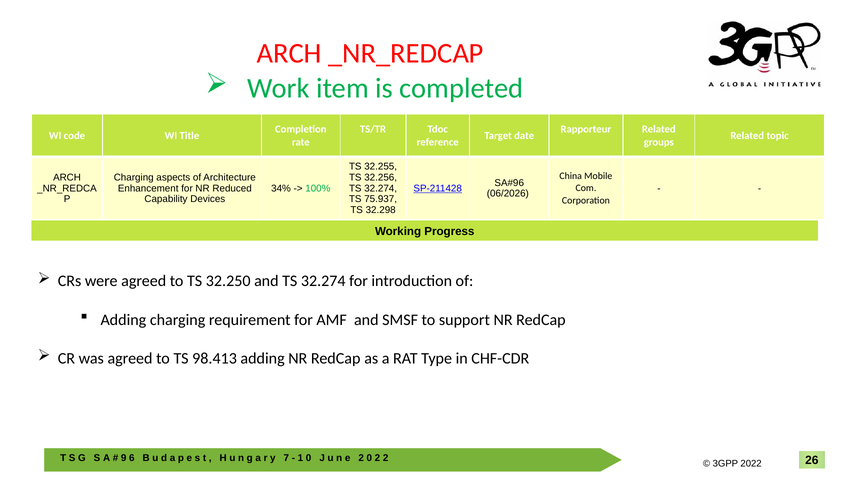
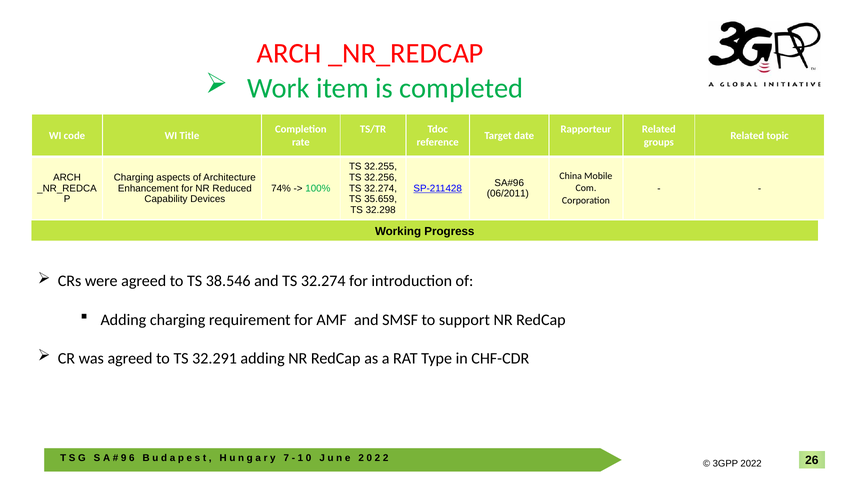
34%: 34% -> 74% (281, 188)
06/2026: 06/2026 -> 06/2011 (508, 194)
75.937: 75.937 -> 35.659 (381, 199)
32.250: 32.250 -> 38.546 (228, 281)
98.413: 98.413 -> 32.291 (215, 358)
